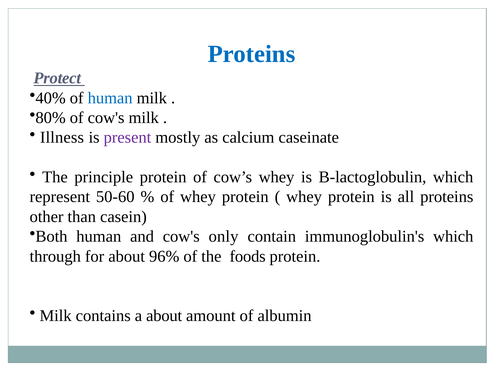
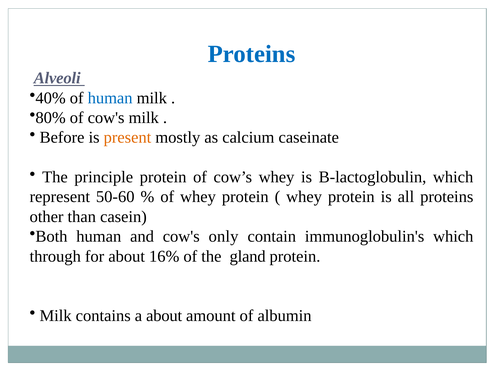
Protect: Protect -> Alveoli (57, 78)
Illness: Illness -> Before (62, 138)
present colour: purple -> orange (127, 138)
96%: 96% -> 16% (164, 256)
foods: foods -> gland (248, 256)
